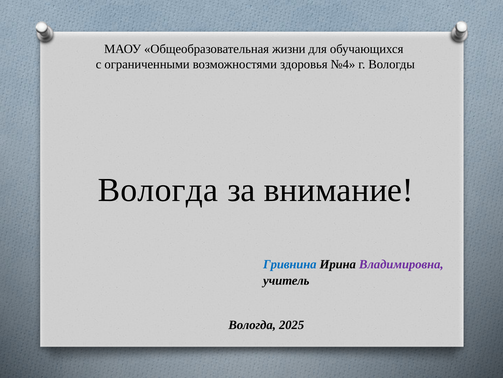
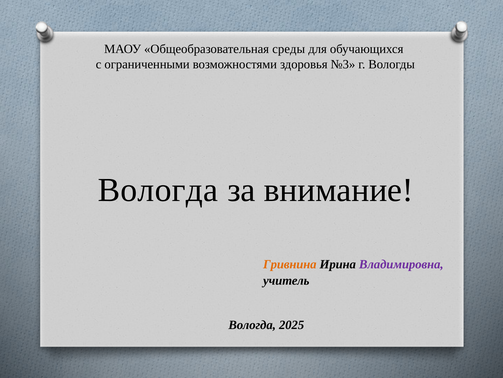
жизни: жизни -> среды (289, 49)
№4: №4 -> №3 (343, 64)
Гривнина colour: blue -> orange (290, 264)
